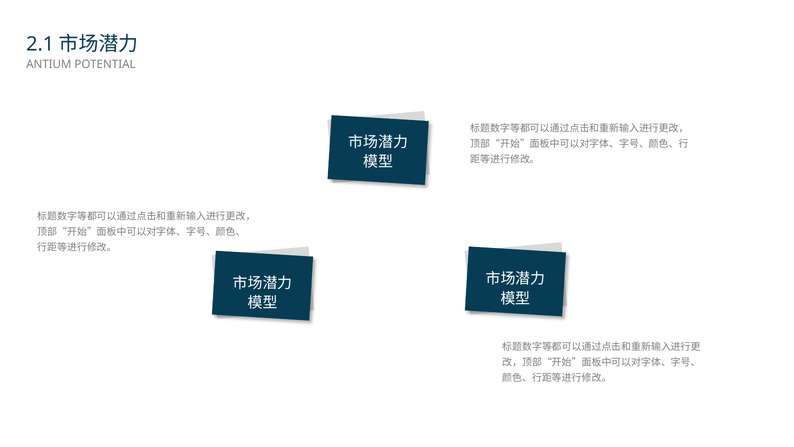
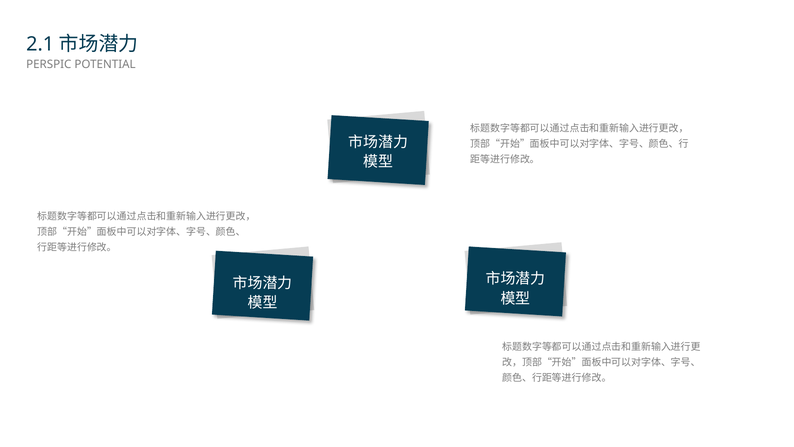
ANTIUM: ANTIUM -> PERSPIC (49, 64)
